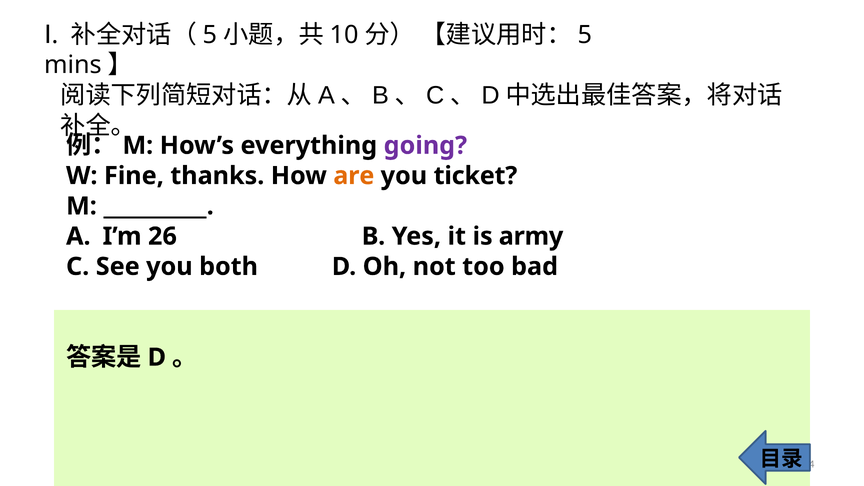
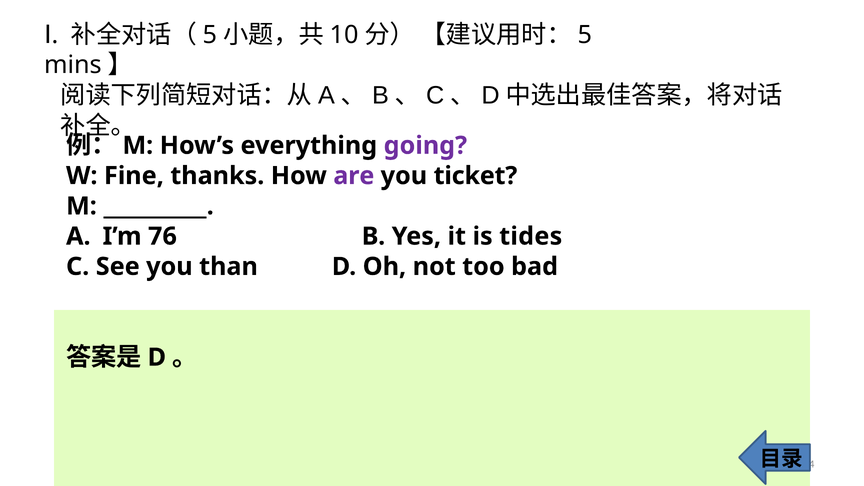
are colour: orange -> purple (354, 176)
26: 26 -> 76 (162, 236)
army: army -> tides (531, 236)
both: both -> than (229, 267)
